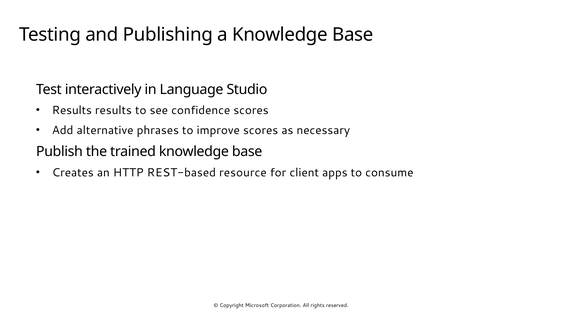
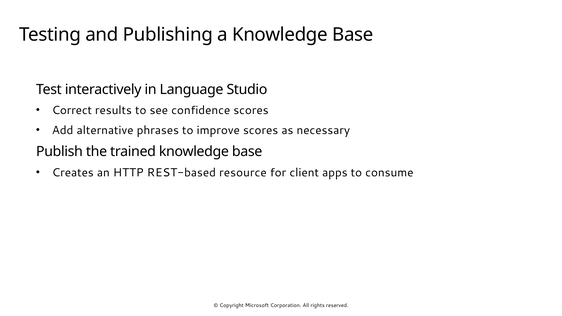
Results: Results -> Correct (72, 110)
